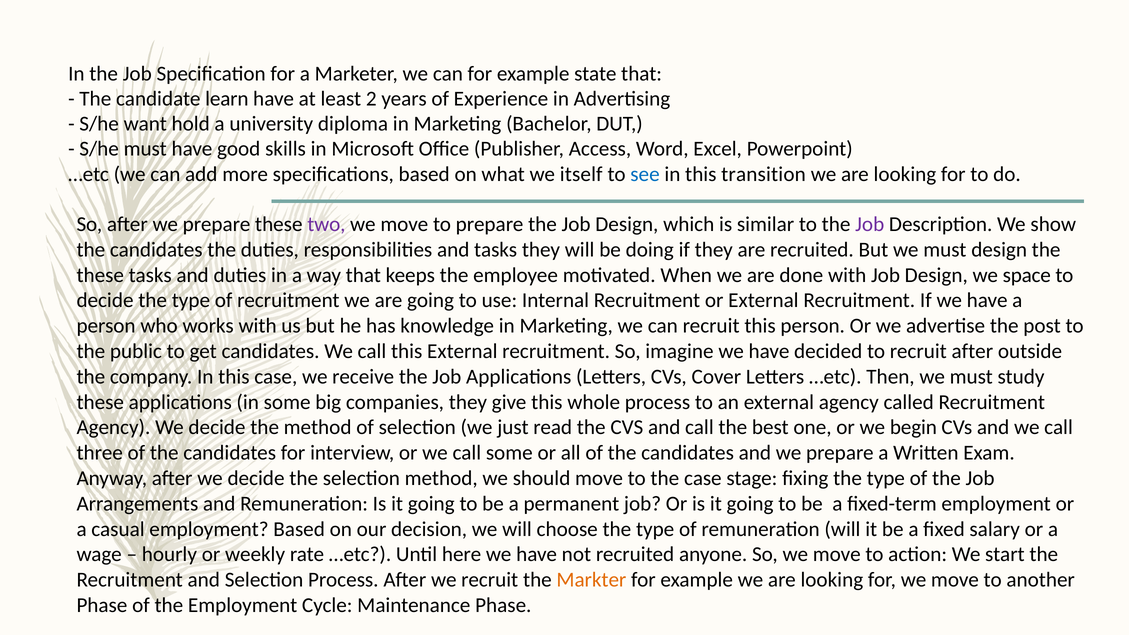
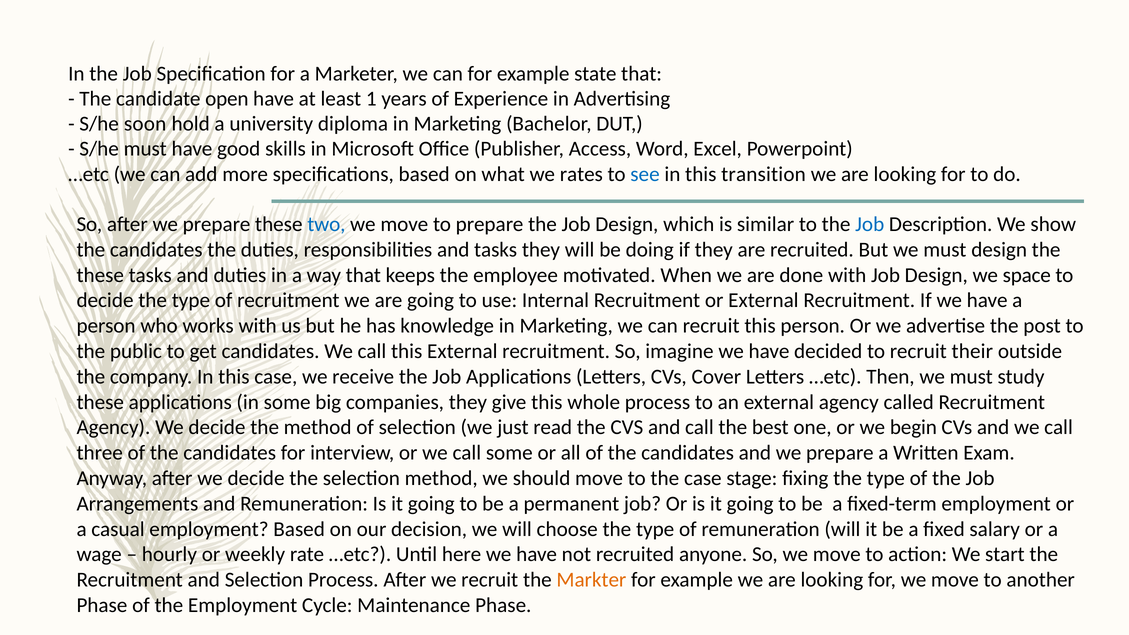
learn: learn -> open (227, 99)
2: 2 -> 1 (371, 99)
want: want -> soon (145, 124)
itself: itself -> rates (581, 174)
two colour: purple -> blue (326, 224)
Job colour: purple -> blue (870, 224)
recruit after: after -> their (972, 351)
